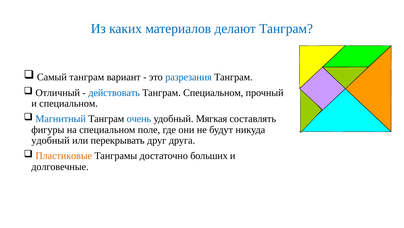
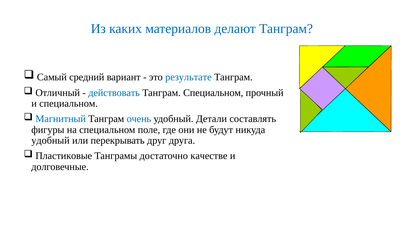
Самый танграм: танграм -> средний (87, 77)
разрезания: разрезания -> результате (188, 77)
Мягкая: Мягкая -> Детали (211, 118)
Пластиковые colour: orange -> black (64, 155)
больших: больших -> качестве (209, 155)
